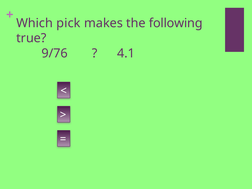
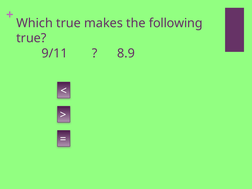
Which pick: pick -> true (68, 23)
9/76: 9/76 -> 9/11 (55, 53)
4.1: 4.1 -> 8.9 (126, 53)
